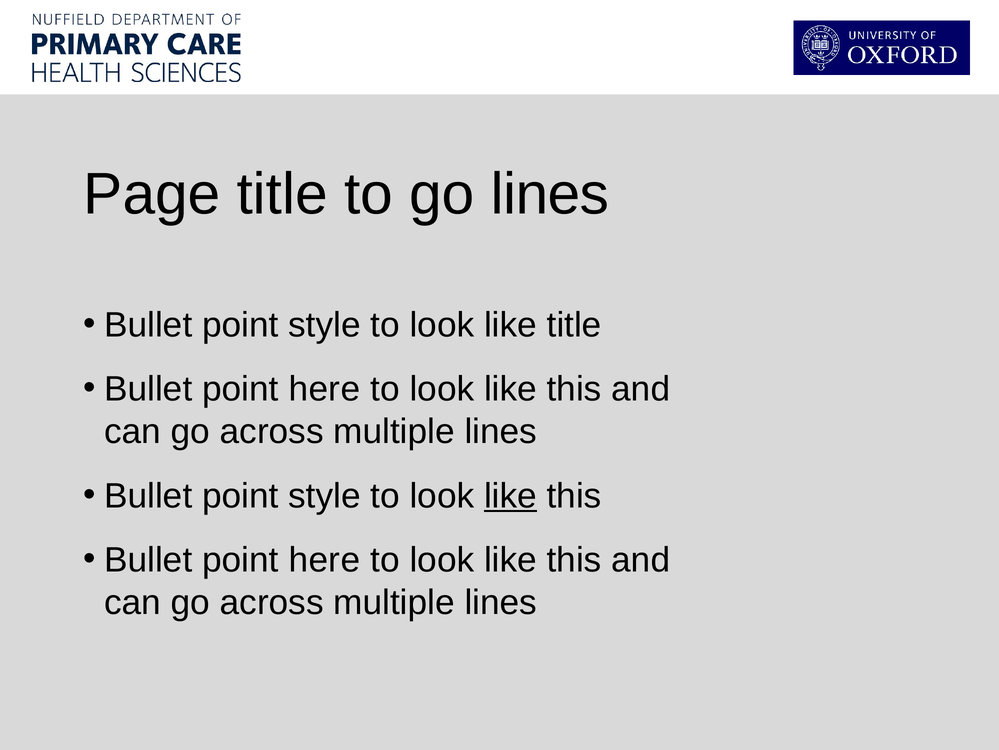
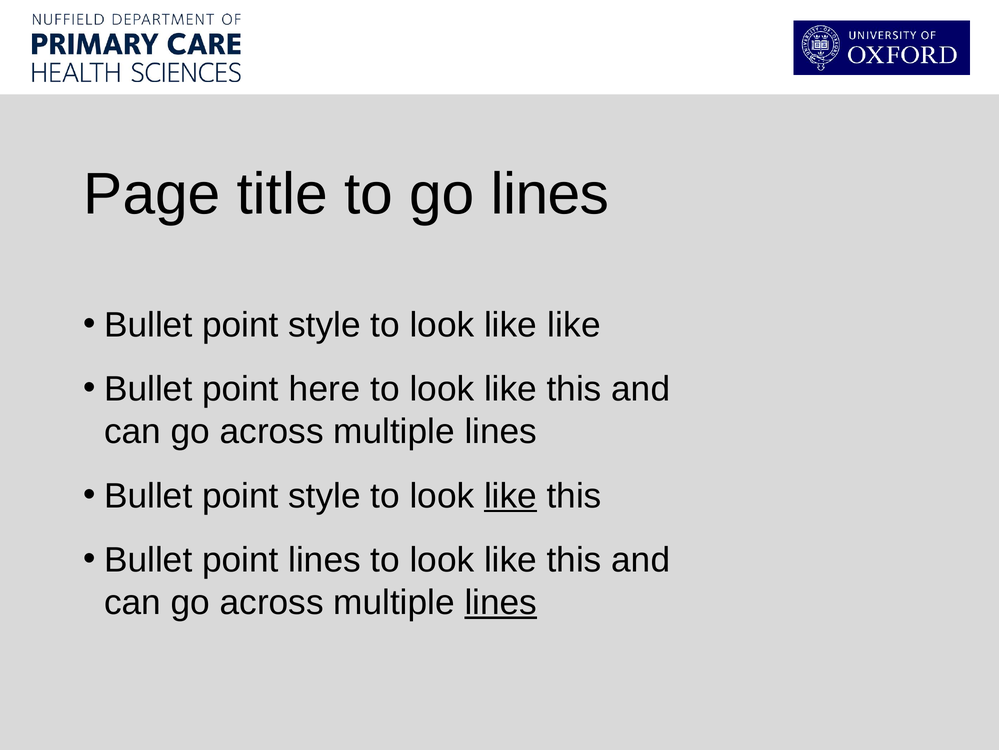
like title: title -> like (574, 325)
here: here -> lines (325, 560)
lines underline: none -> present (501, 602)
